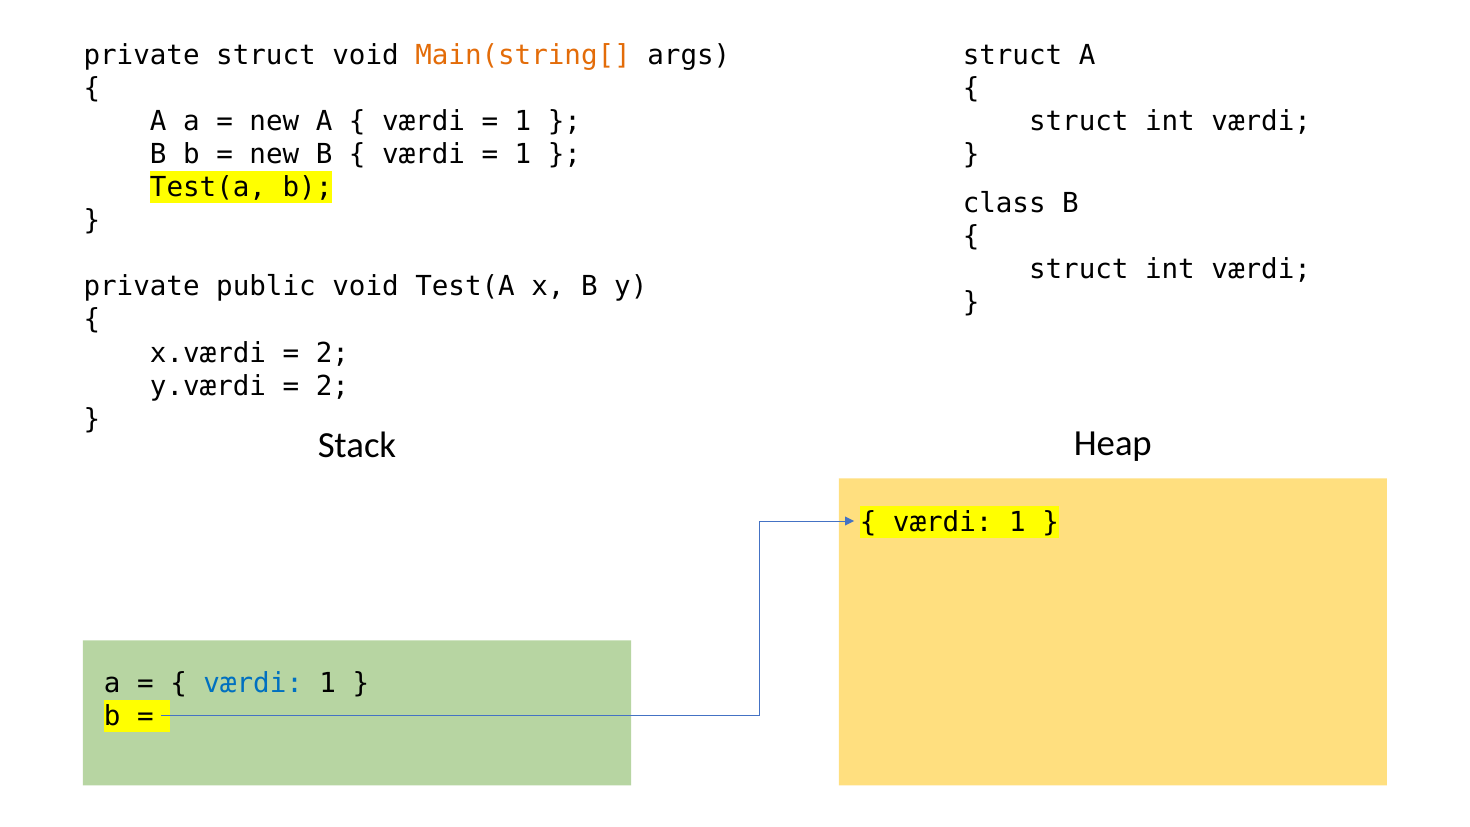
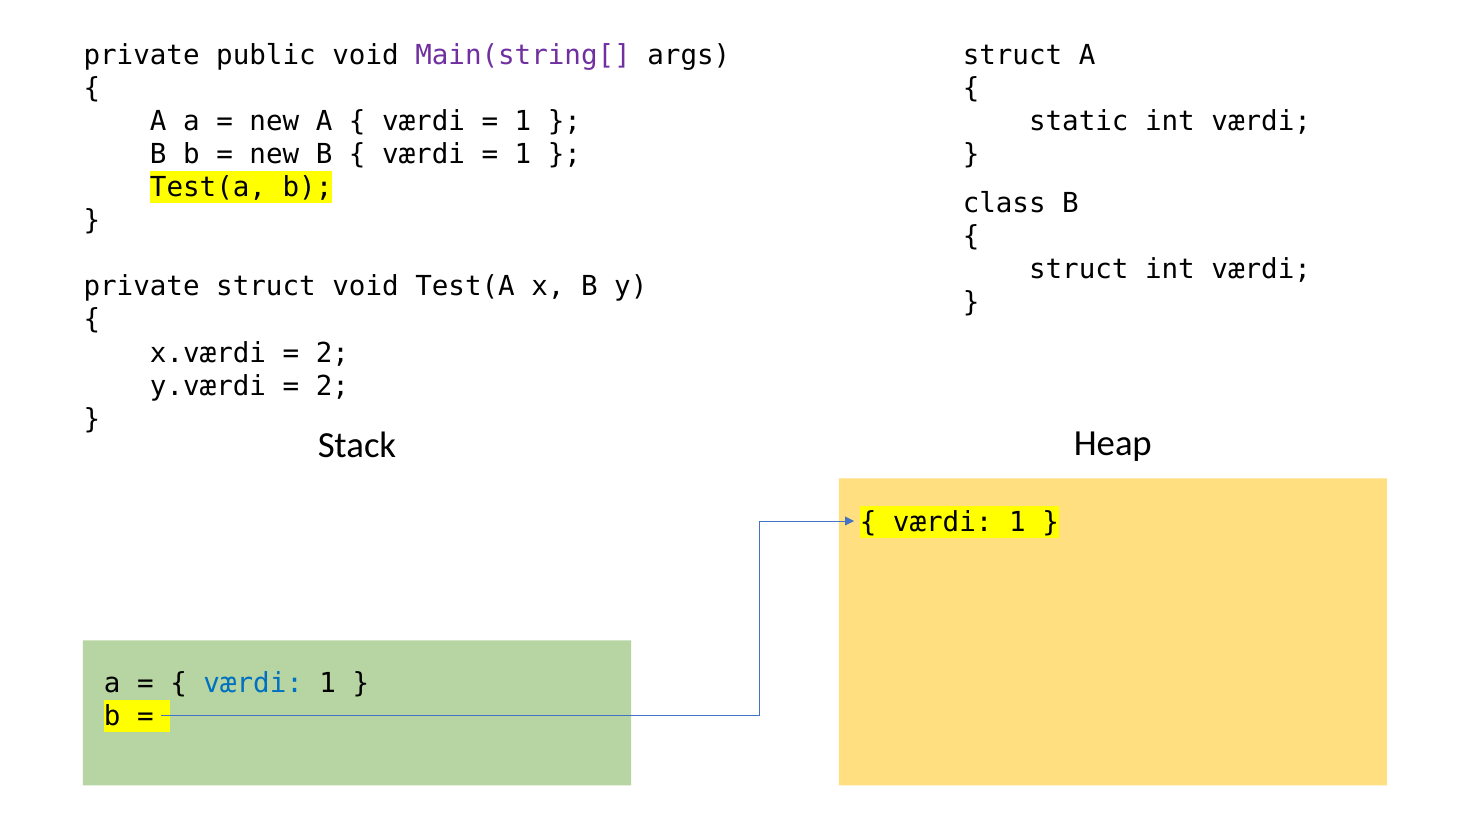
private struct: struct -> public (266, 55)
Main(string[ colour: orange -> purple (523, 55)
struct: struct -> static (1079, 121)
private public: public -> struct (266, 287)
